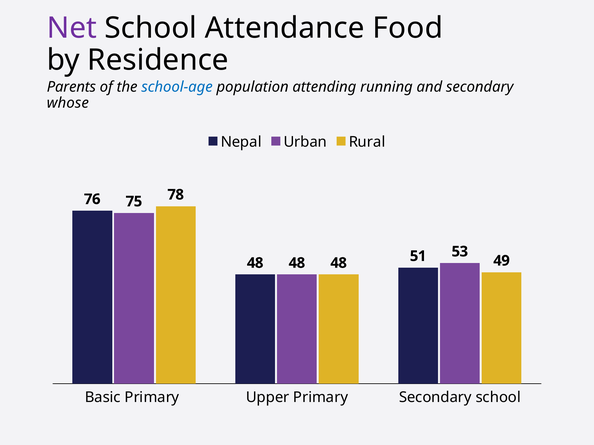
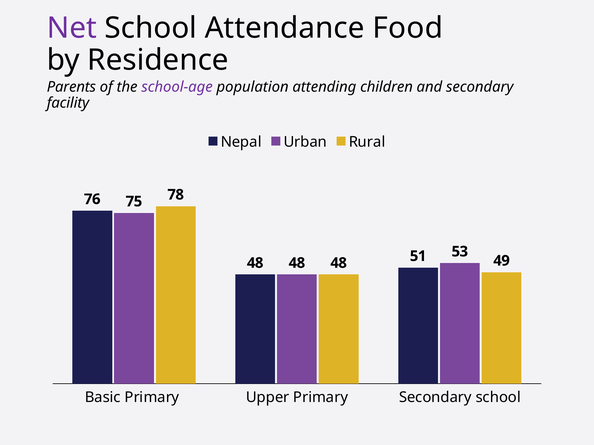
school-age colour: blue -> purple (177, 87)
running: running -> children (387, 87)
whose: whose -> facility (68, 103)
